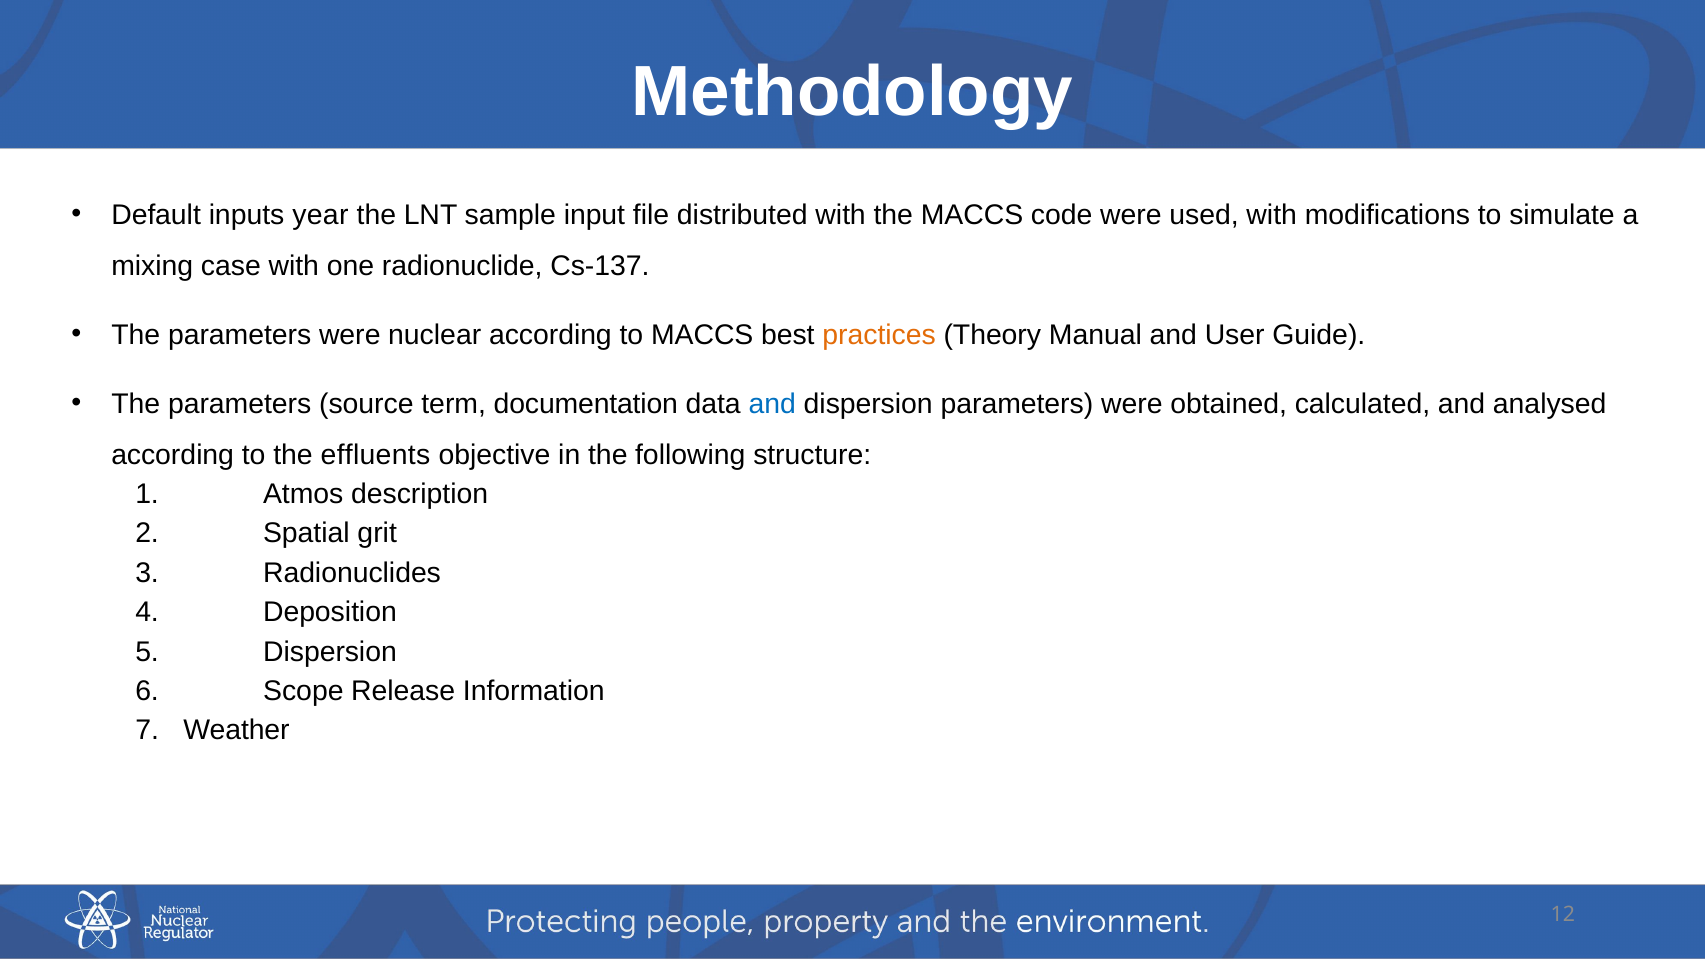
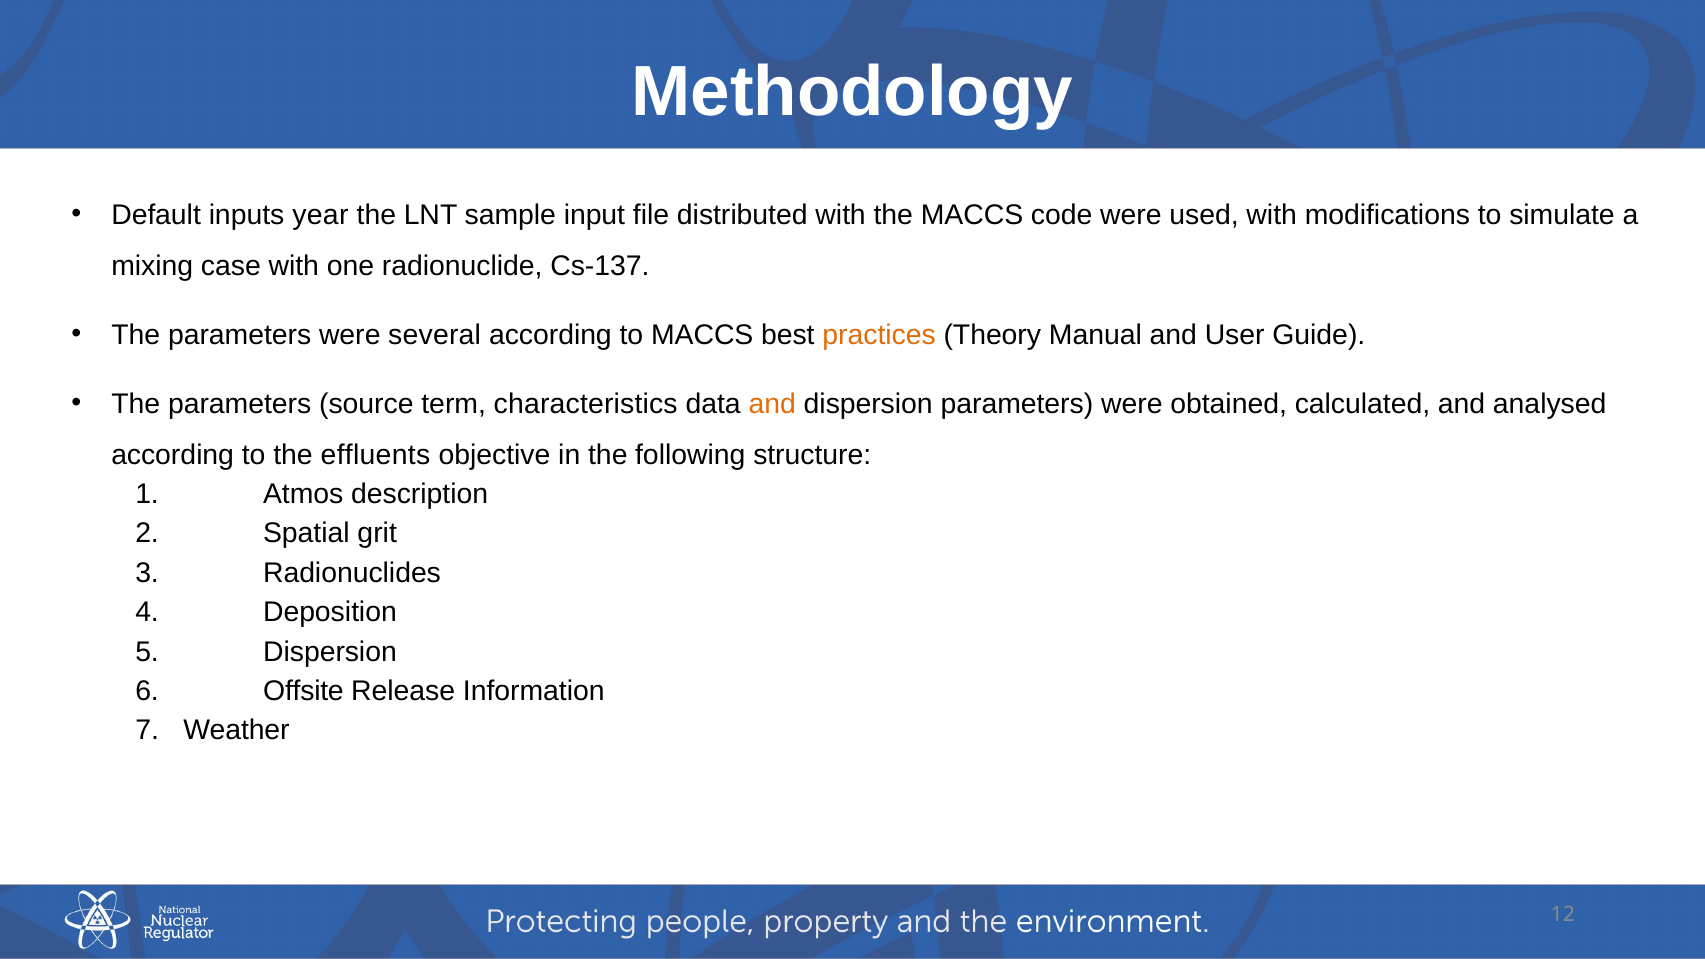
nuclear: nuclear -> several (435, 335)
documentation: documentation -> characteristics (586, 404)
and colour: blue -> orange (772, 404)
Scope: Scope -> Offsite (303, 691)
